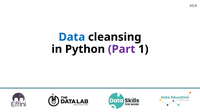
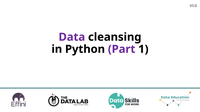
Data colour: blue -> purple (72, 37)
